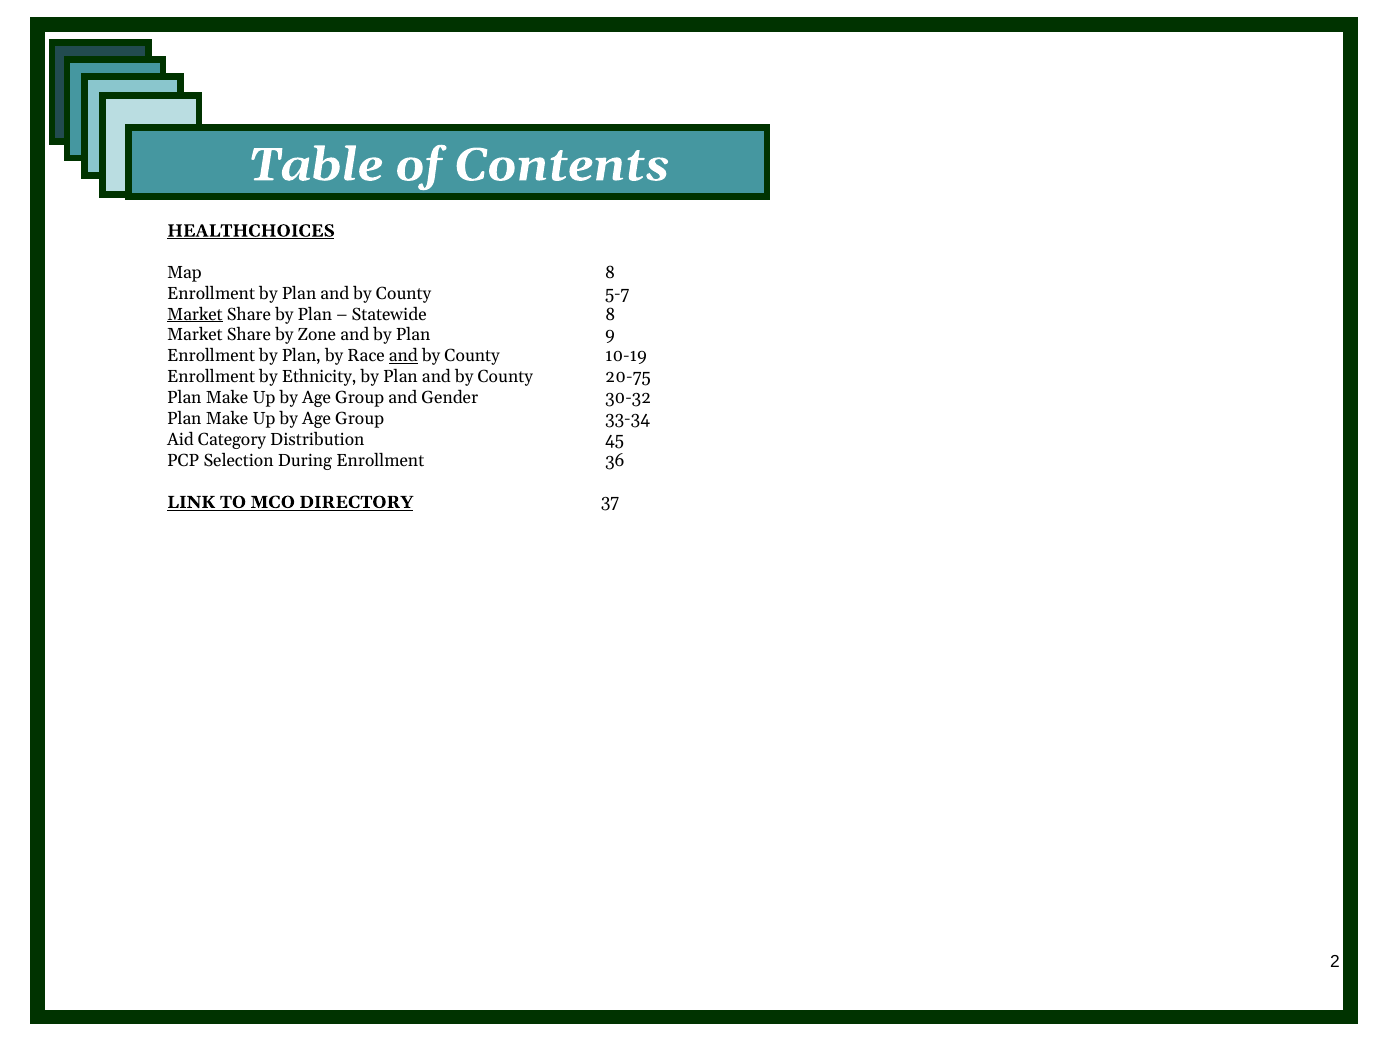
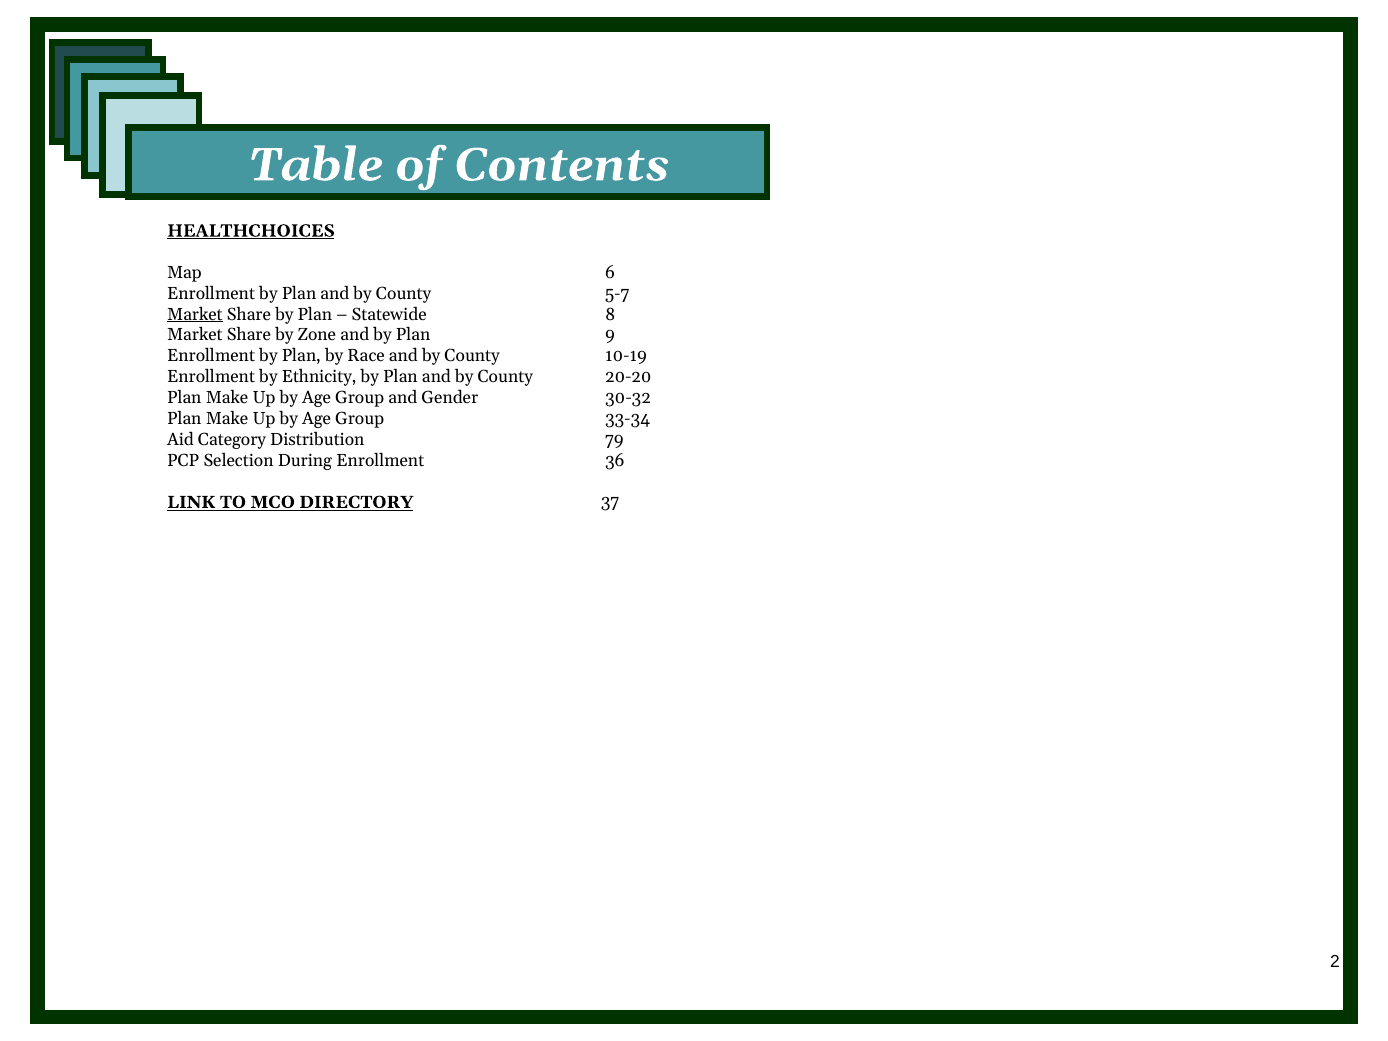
Map 8: 8 -> 6 (610, 273)
and underline: present -> none (403, 356)
20-75: 20-75 -> 20-20 (628, 377)
45: 45 -> 79 (614, 440)
